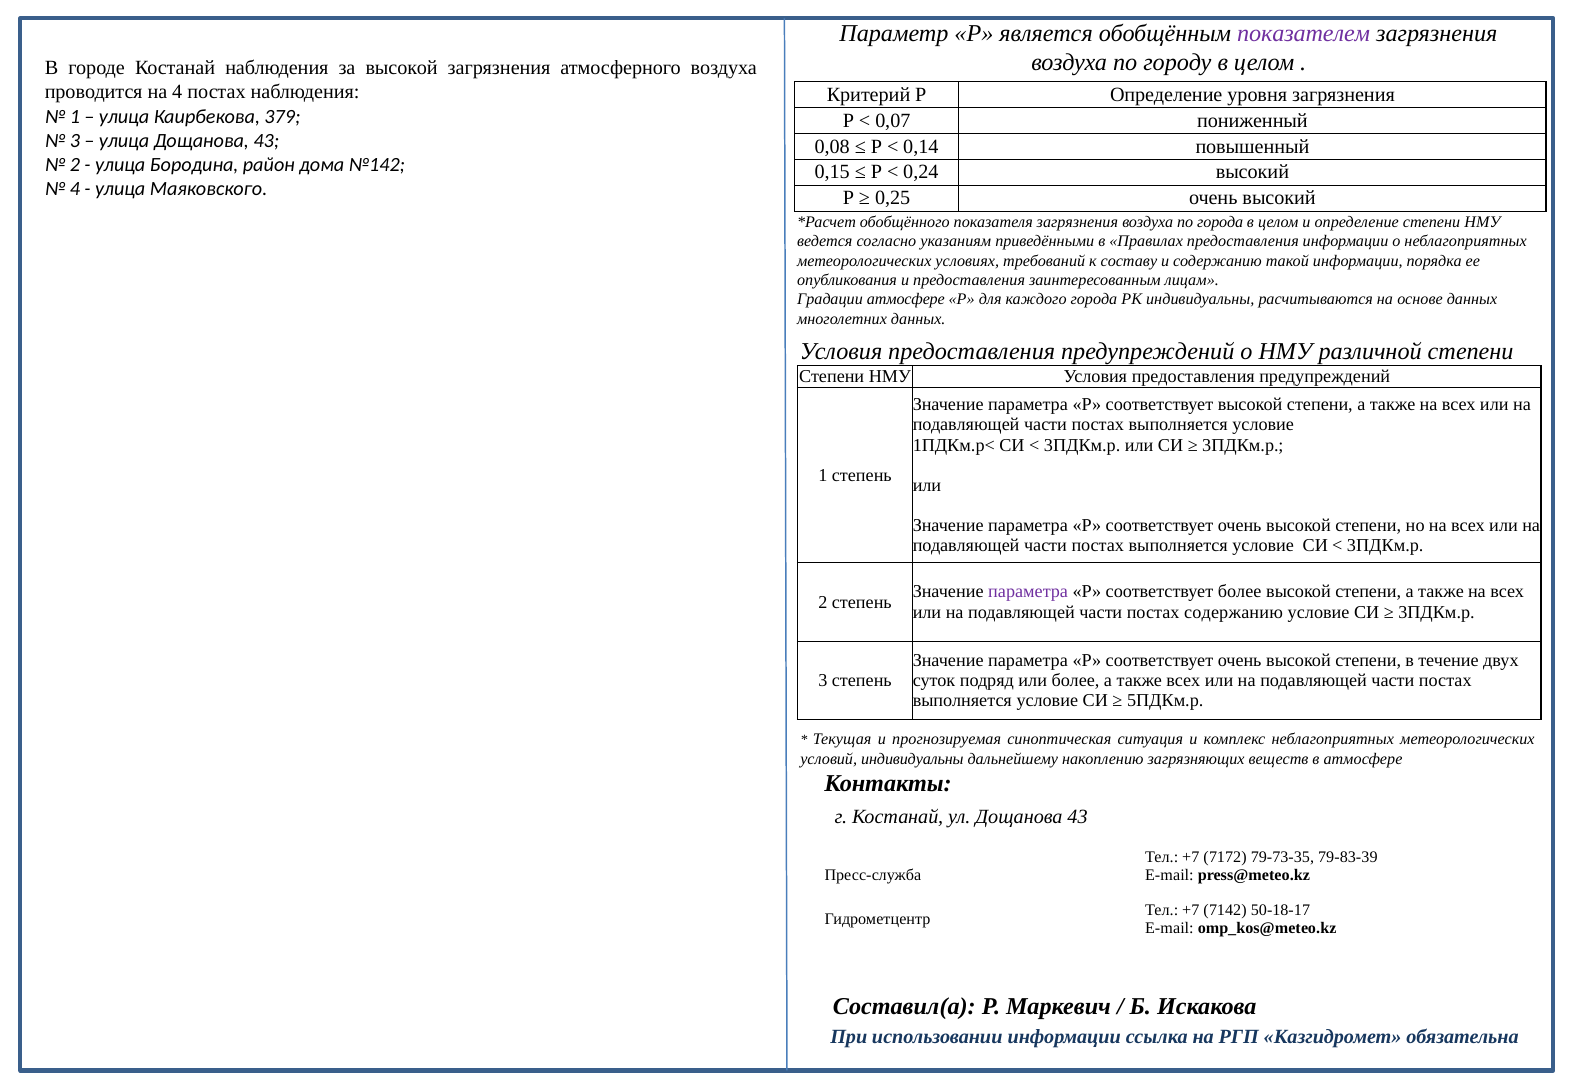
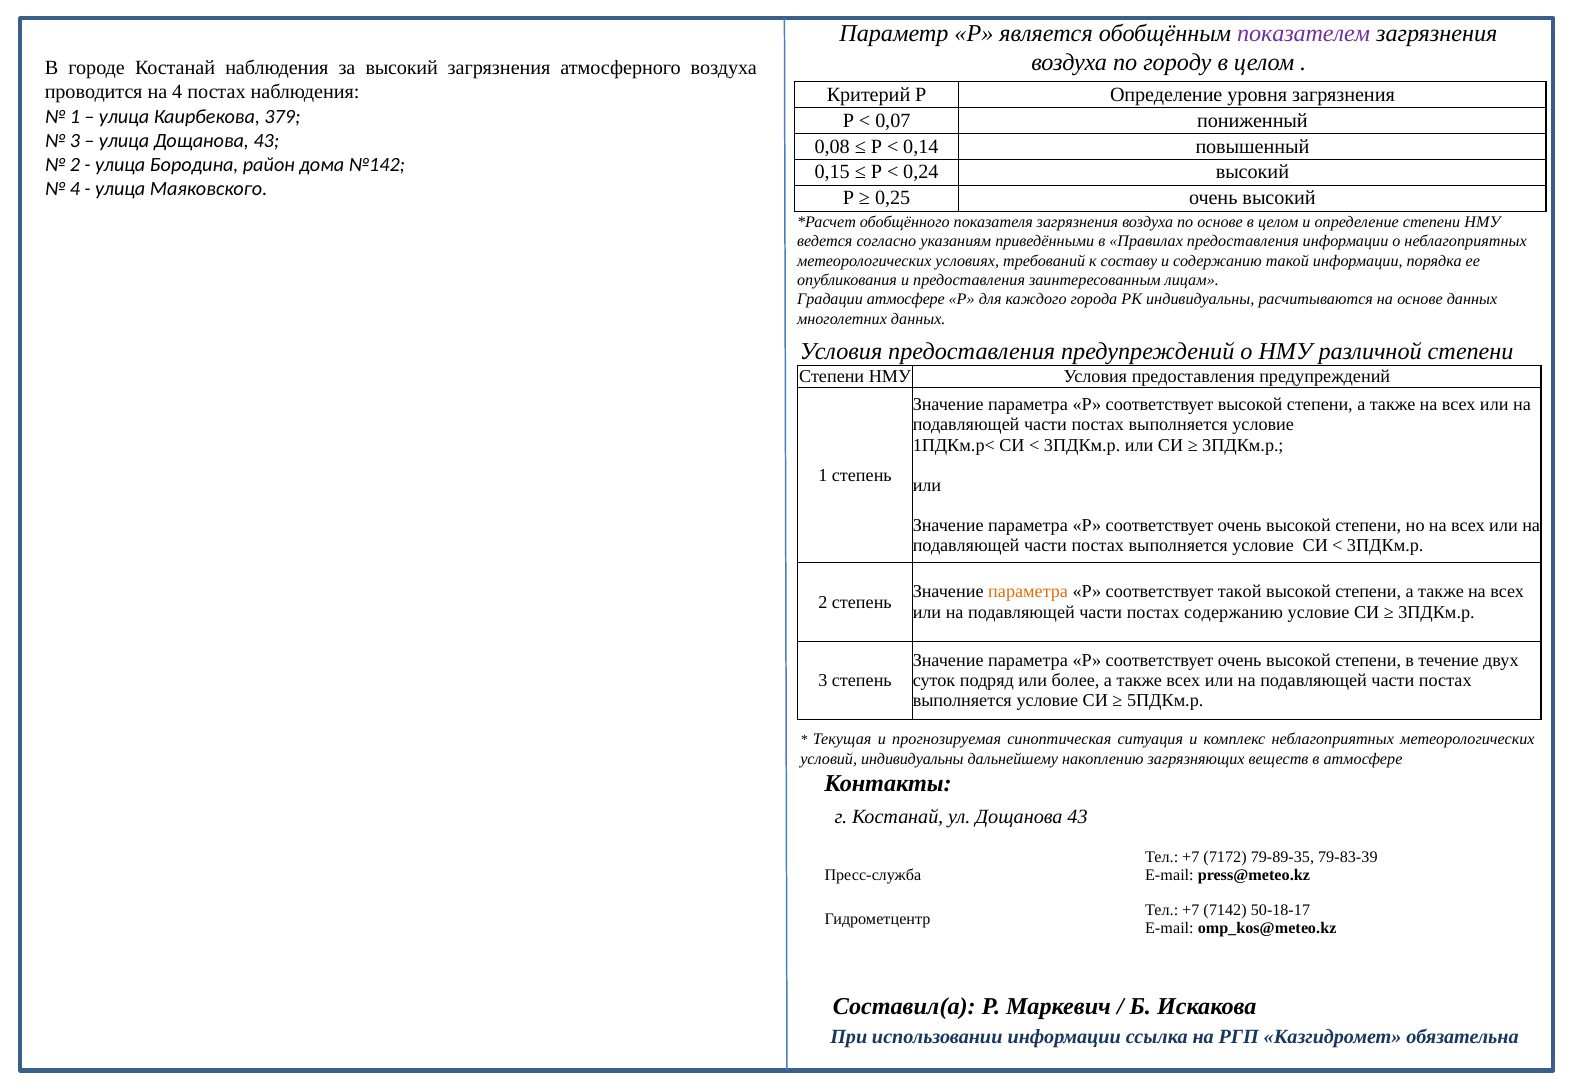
за высокой: высокой -> высокий (402, 68)
по города: города -> основе (1220, 222)
параметра colour: purple -> orange (1028, 592)
соответствует более: более -> такой (1240, 592)
79-73-35: 79-73-35 -> 79-89-35 (1282, 858)
